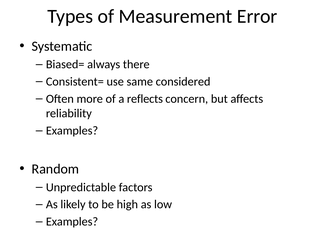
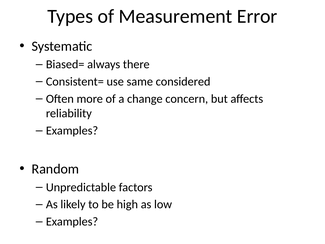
reflects: reflects -> change (145, 99)
